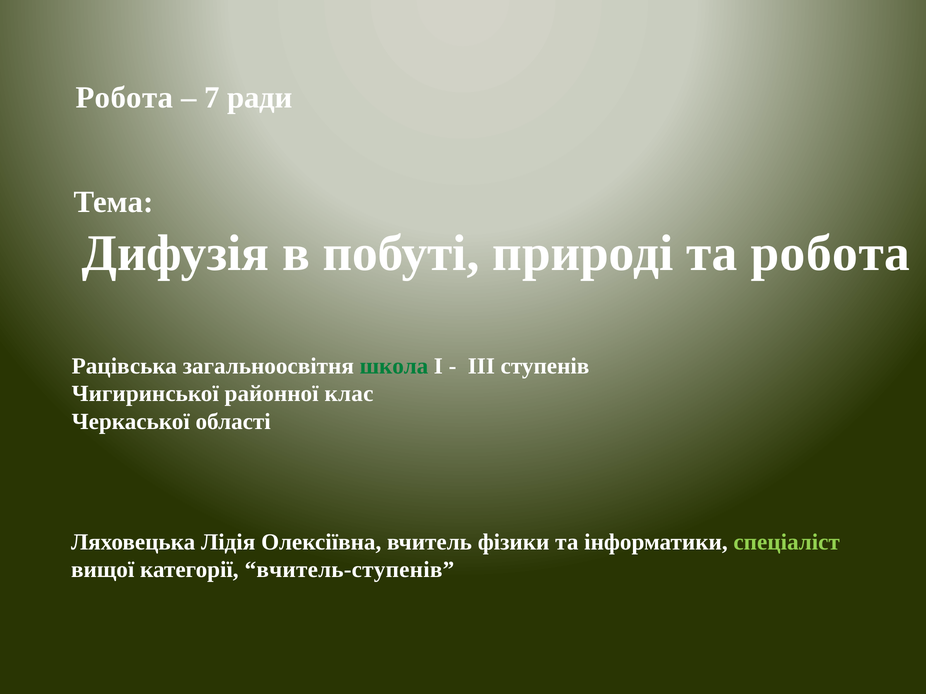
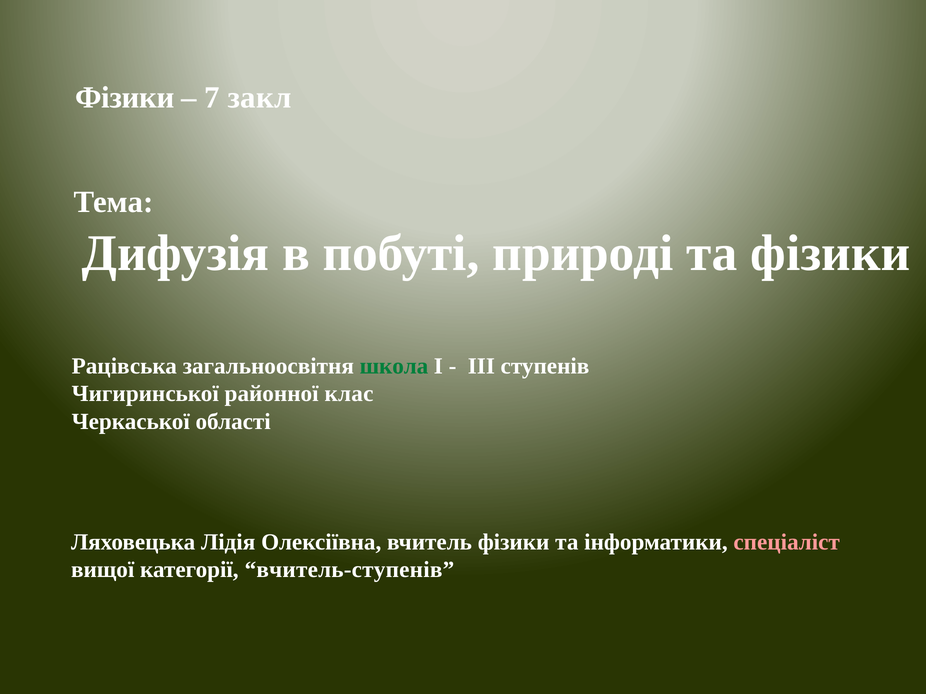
Робота: Робота -> Фізики (125, 98)
ради: ради -> закл (260, 98)
та робота: робота -> фізики (831, 253)
спеціаліст colour: light green -> pink (787, 542)
